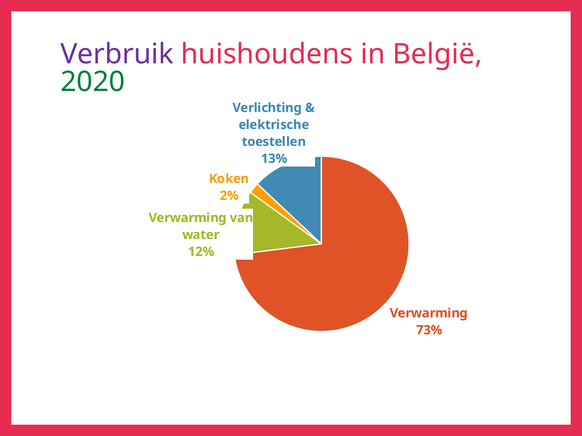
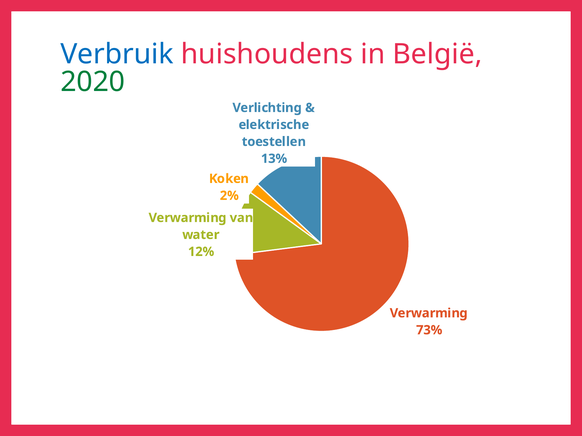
Verbruik colour: purple -> blue (117, 54)
